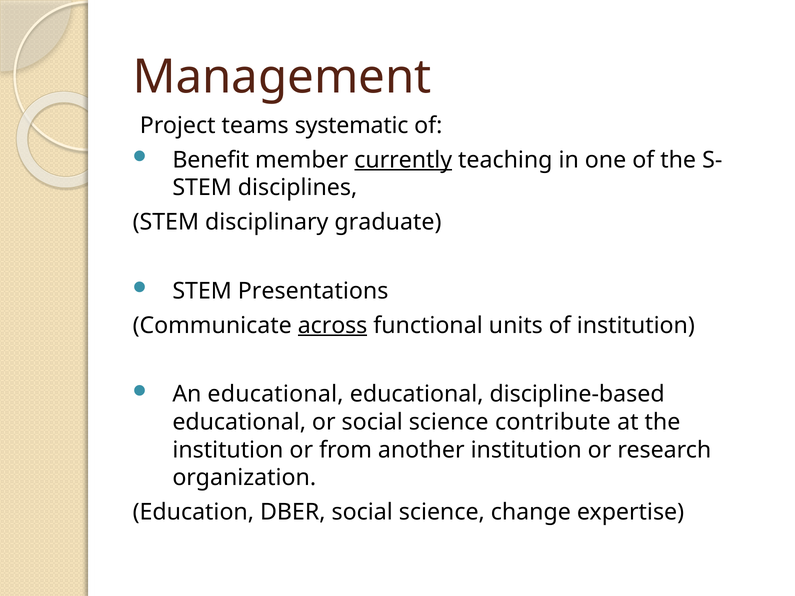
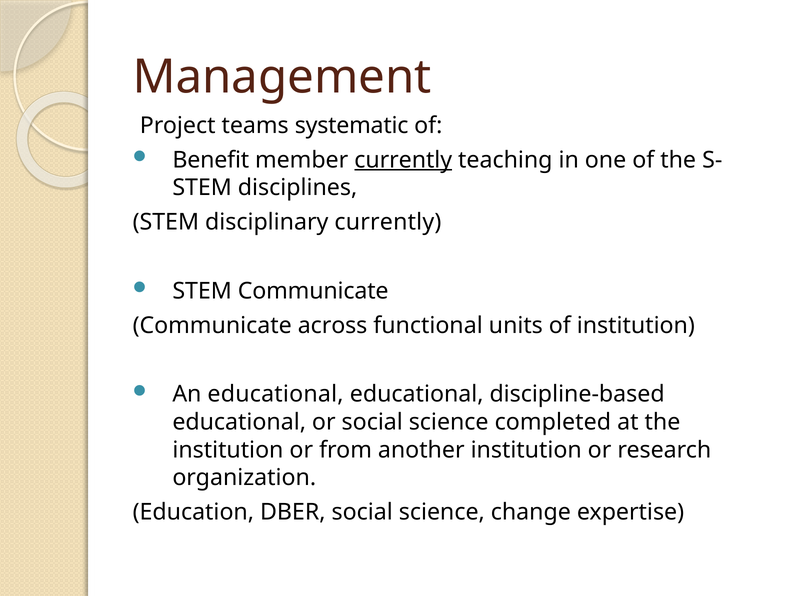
disciplinary graduate: graduate -> currently (388, 222)
STEM Presentations: Presentations -> Communicate (313, 291)
across underline: present -> none (333, 326)
contribute: contribute -> completed (553, 422)
